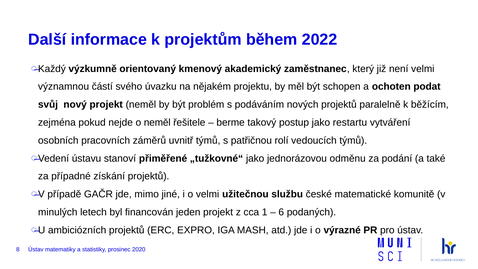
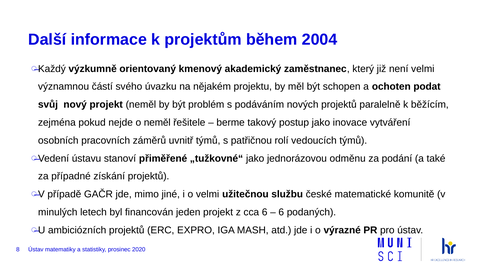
2022: 2022 -> 2004 (320, 40)
restartu: restartu -> inovace (350, 122)
cca 1: 1 -> 6 (265, 212)
